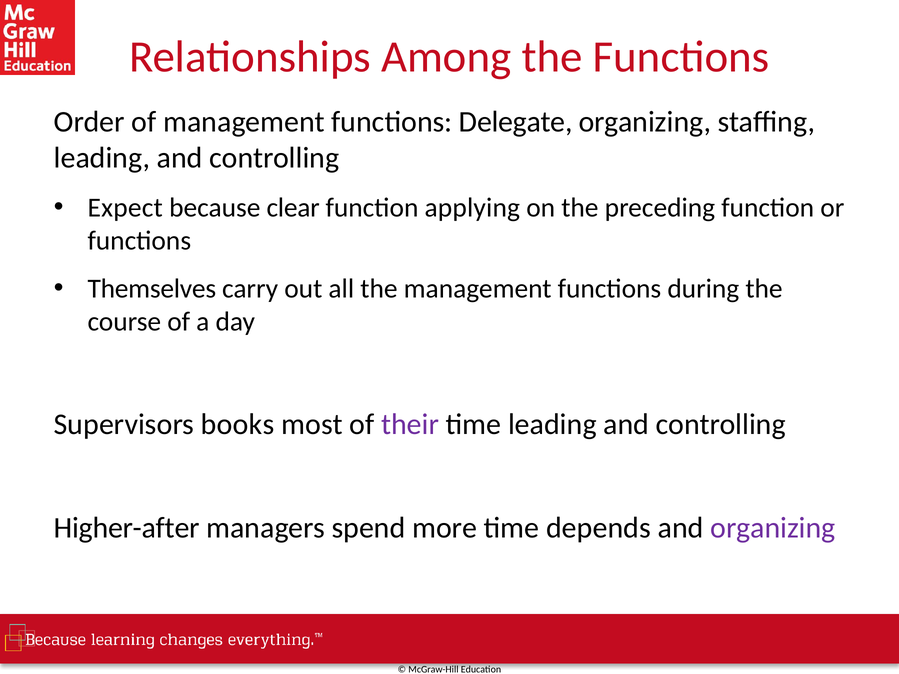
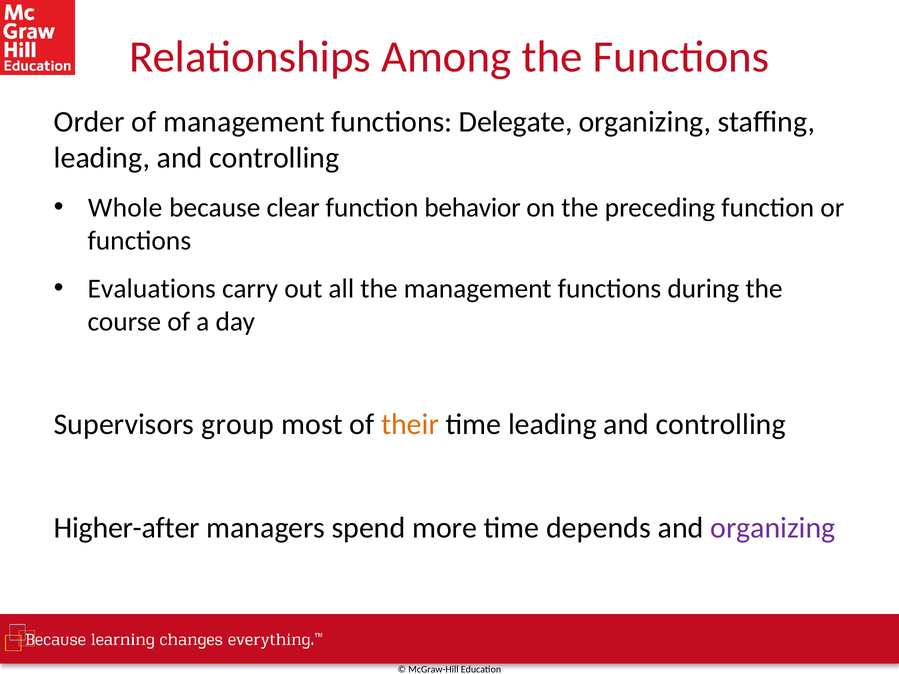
Expect: Expect -> Whole (125, 208)
applying: applying -> behavior (473, 208)
Themselves: Themselves -> Evaluations (152, 289)
books: books -> group (238, 424)
their colour: purple -> orange (410, 424)
